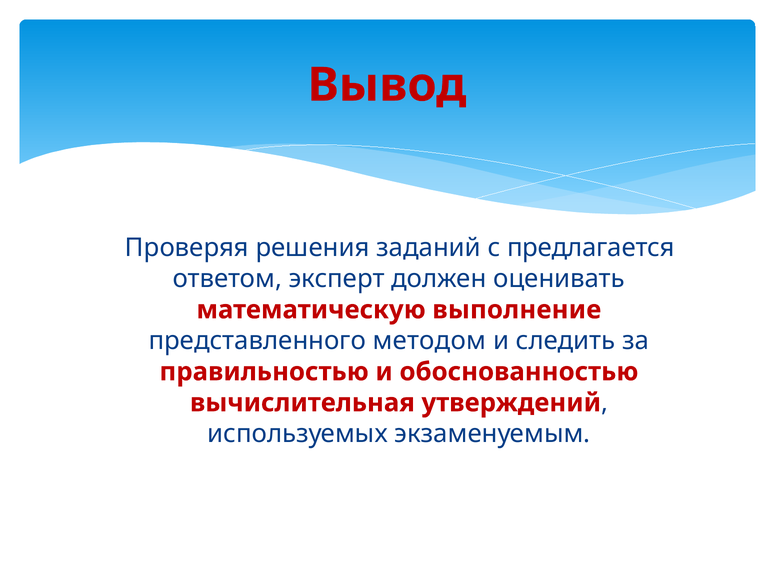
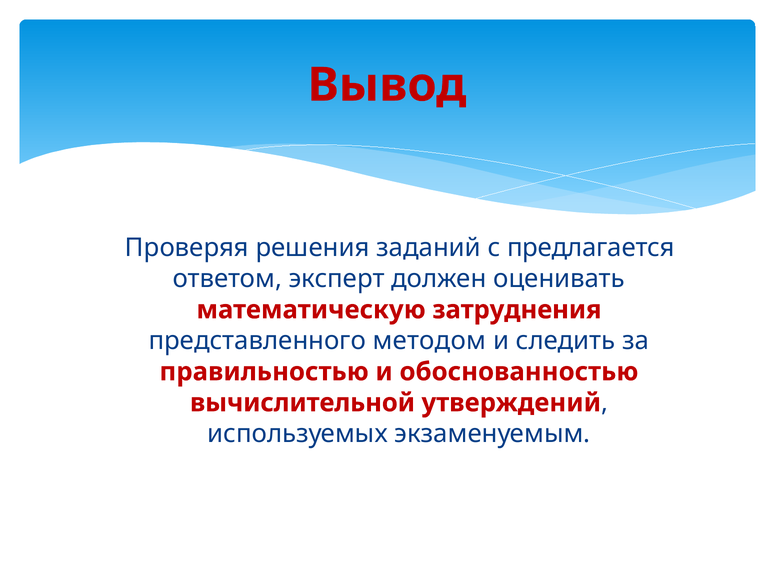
выполнение: выполнение -> затруднения (517, 310)
вычислительная: вычислительная -> вычислительной (302, 402)
